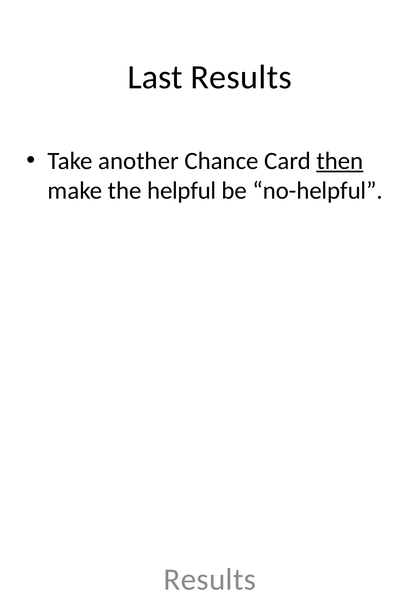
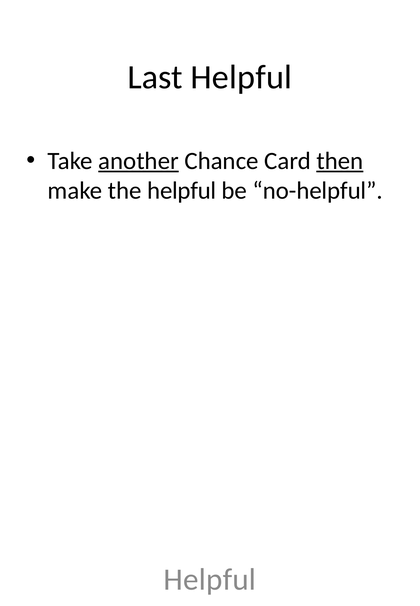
Last Results: Results -> Helpful (241, 77)
another underline: none -> present (138, 161)
Results: Results -> Helpful (210, 580)
